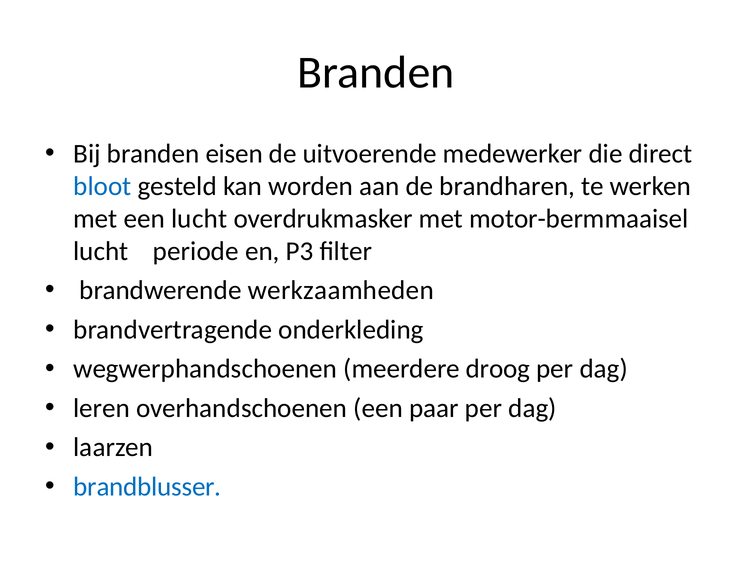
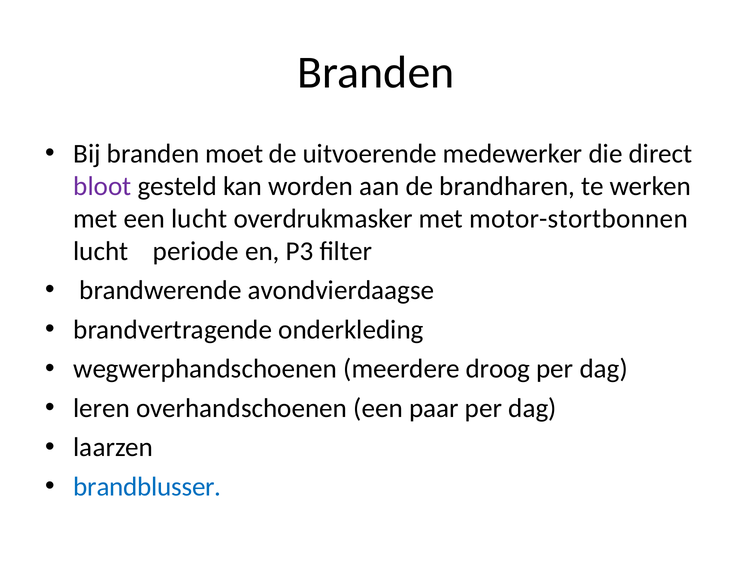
eisen: eisen -> moet (234, 154)
bloot colour: blue -> purple (102, 186)
motor-bermmaaisel: motor-bermmaaisel -> motor-stortbonnen (579, 219)
werkzaamheden: werkzaamheden -> avondvierdaagse (341, 291)
